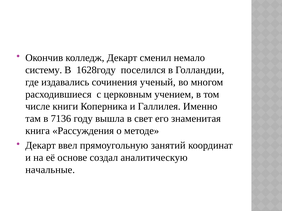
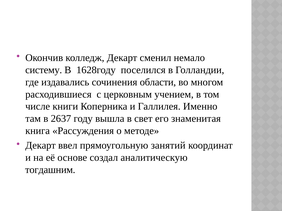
ученый: ученый -> области (158, 82)
7136: 7136 -> 2637 (61, 119)
начальные: начальные -> тогдашним (50, 170)
